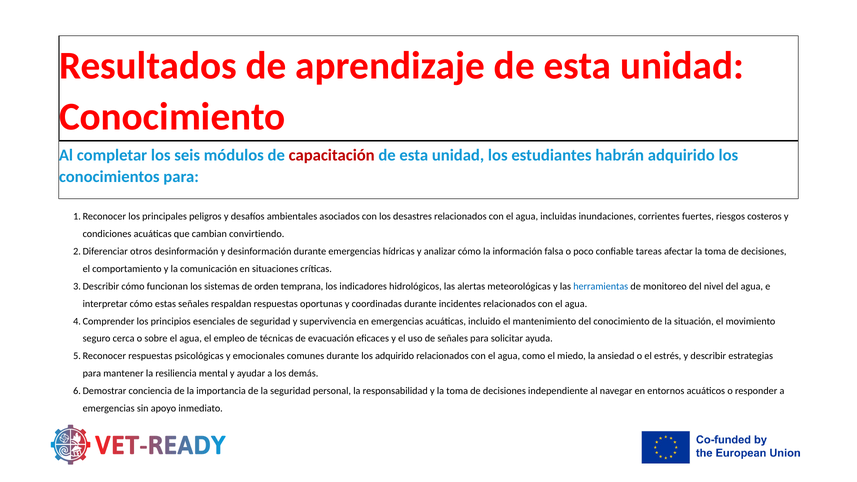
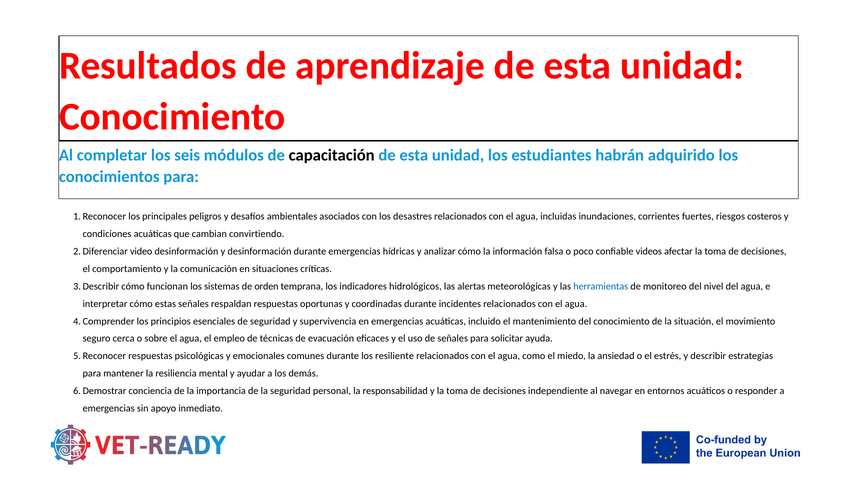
capacitación colour: red -> black (332, 155)
otros: otros -> video (141, 251)
tareas: tareas -> videos (649, 251)
los adquirido: adquirido -> resiliente (395, 356)
